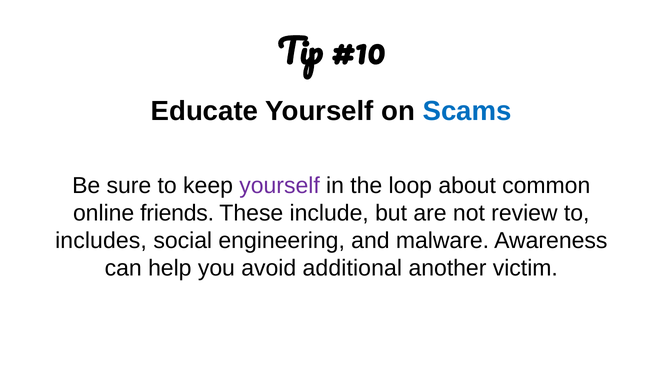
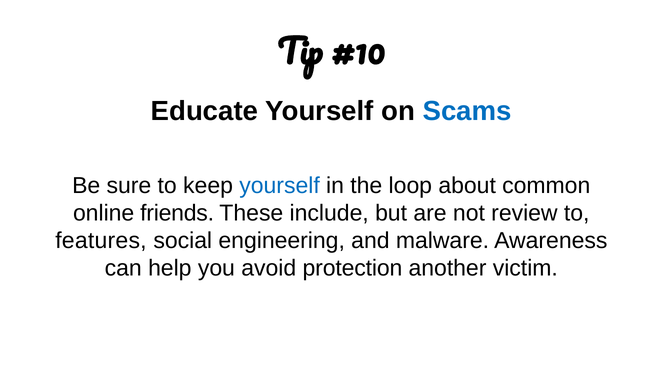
yourself colour: purple -> blue (280, 185)
includes: includes -> features (101, 241)
additional: additional -> protection (352, 268)
